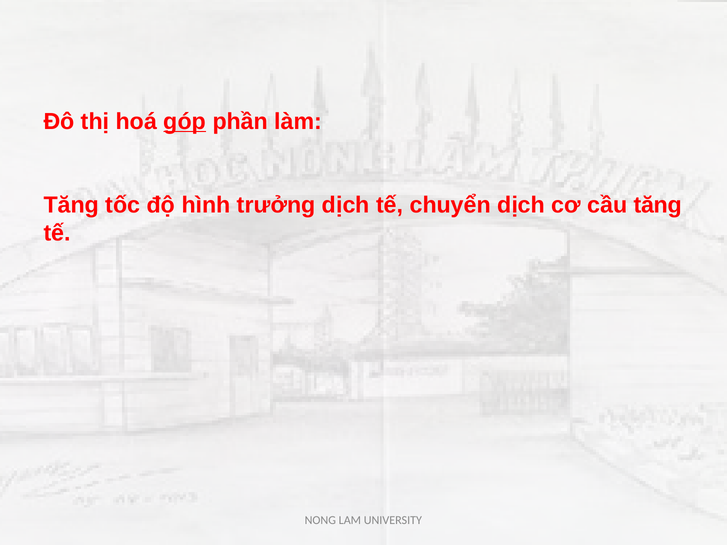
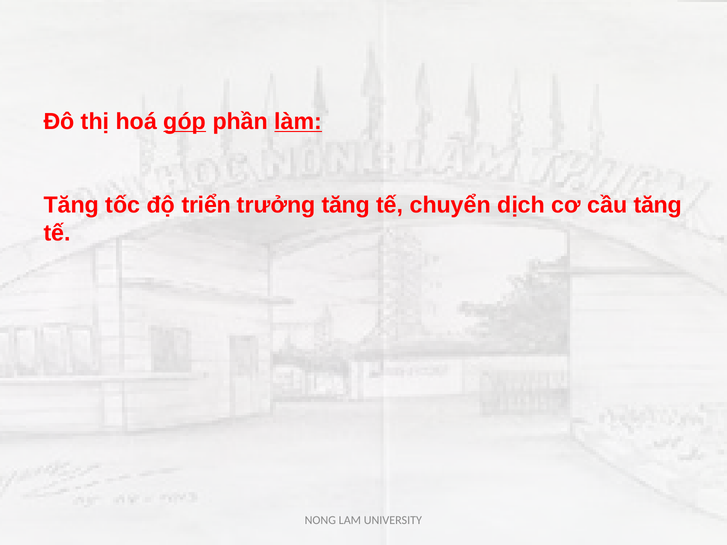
làm underline: none -> present (298, 122)
hình: hình -> triển (206, 205)
trưởng dịch: dịch -> tăng (346, 205)
